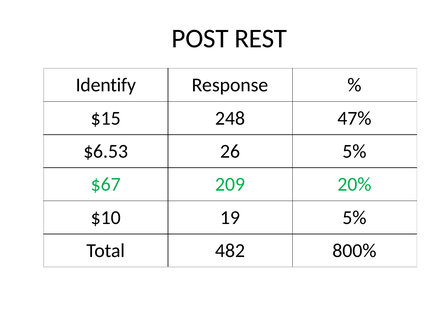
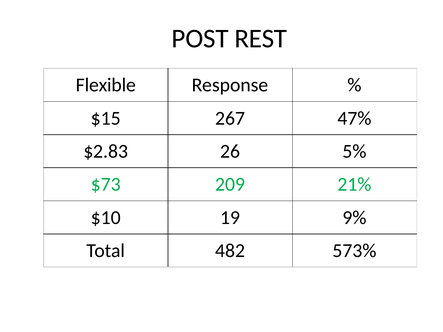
Identify: Identify -> Flexible (106, 85)
248: 248 -> 267 (230, 118)
$6.53: $6.53 -> $2.83 (106, 151)
$67: $67 -> $73 (106, 185)
20%: 20% -> 21% (355, 185)
19 5%: 5% -> 9% (355, 218)
800%: 800% -> 573% (355, 251)
